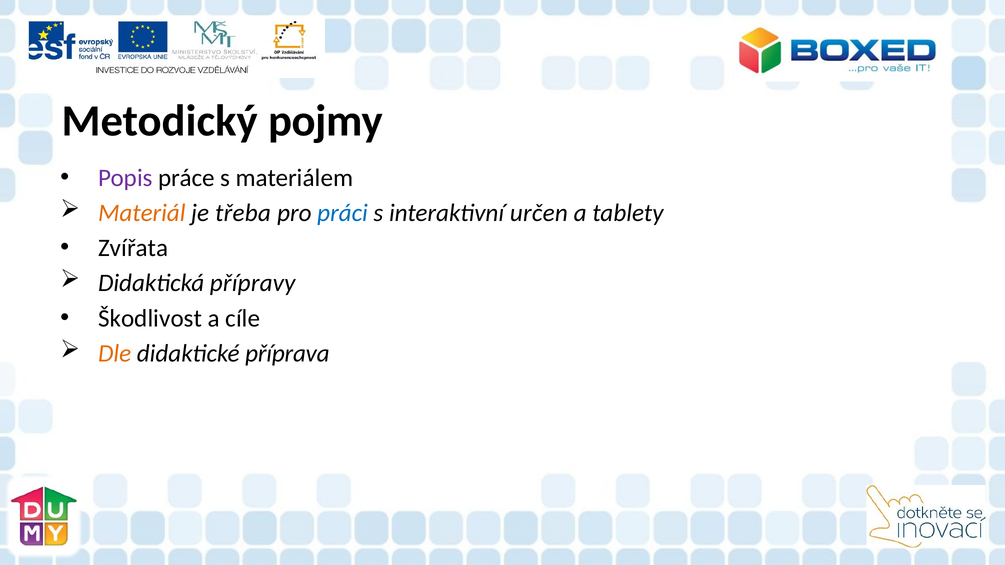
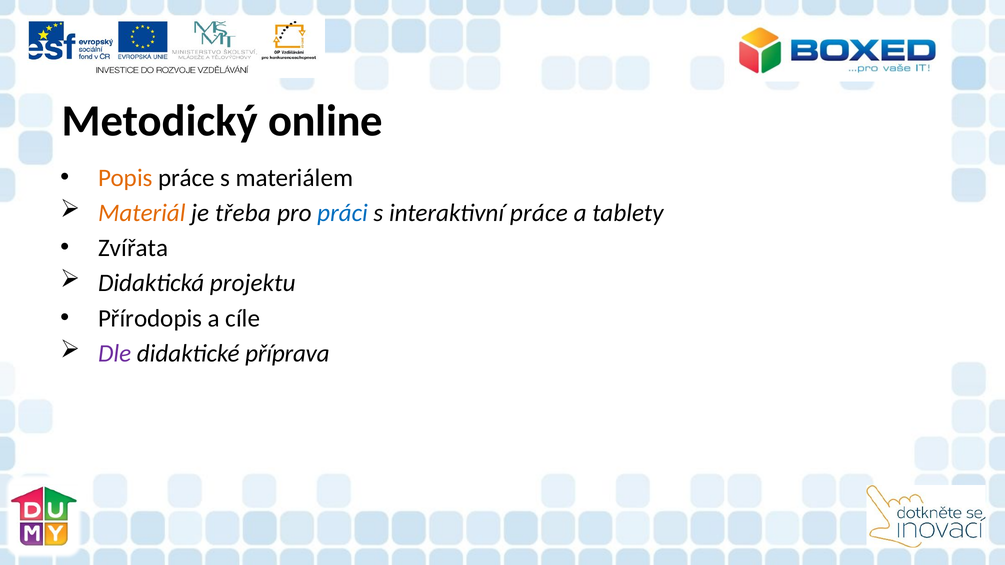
pojmy: pojmy -> online (326, 121)
Popis colour: purple -> orange (125, 178)
interaktivní určen: určen -> práce (539, 213)
přípravy: přípravy -> projektu (253, 283)
Škodlivost: Škodlivost -> Přírodopis (150, 319)
Dle colour: orange -> purple (115, 354)
